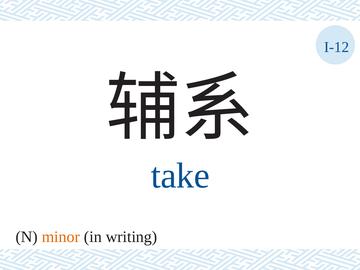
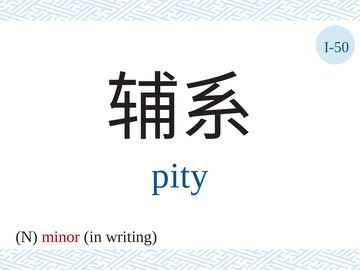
I-12: I-12 -> I-50 (337, 47)
take: take -> pity (180, 176)
minor colour: orange -> red (61, 237)
